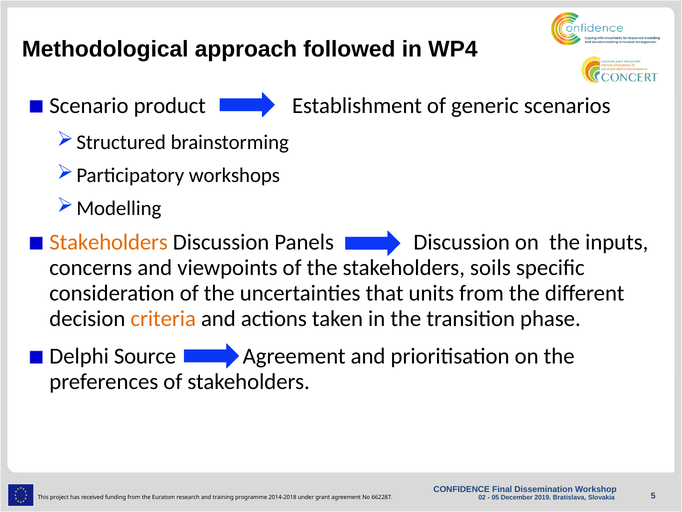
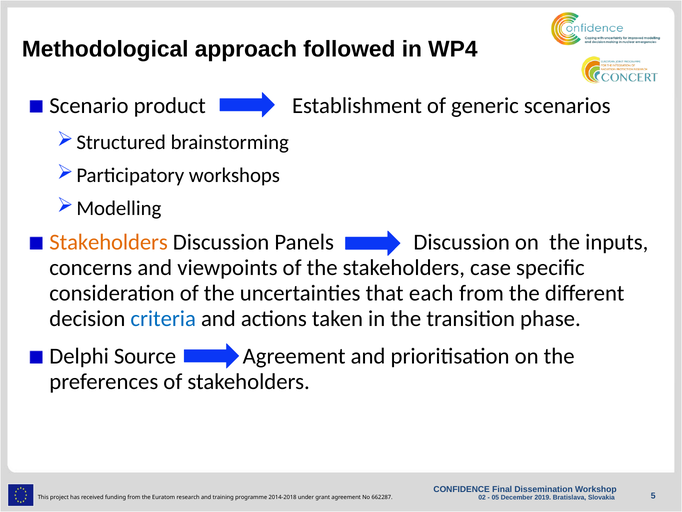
soils: soils -> case (490, 268)
units: units -> each (431, 293)
criteria colour: orange -> blue (163, 318)
